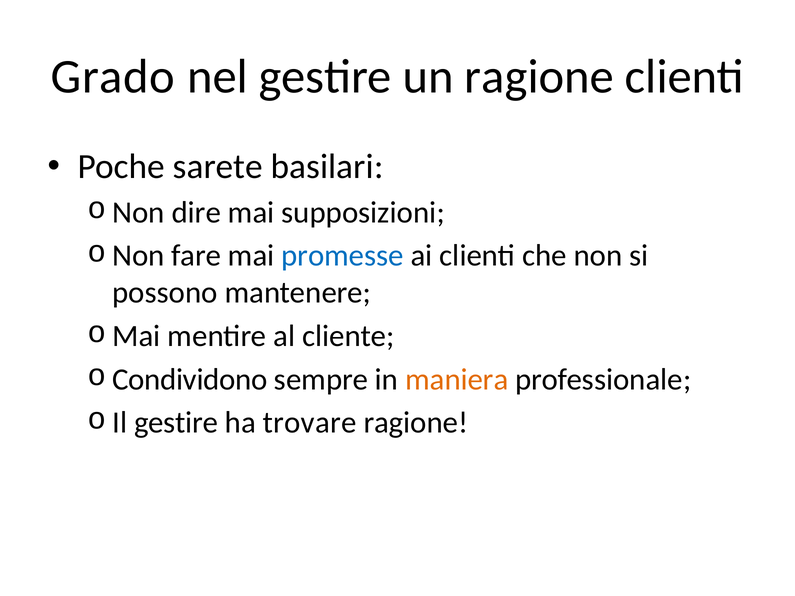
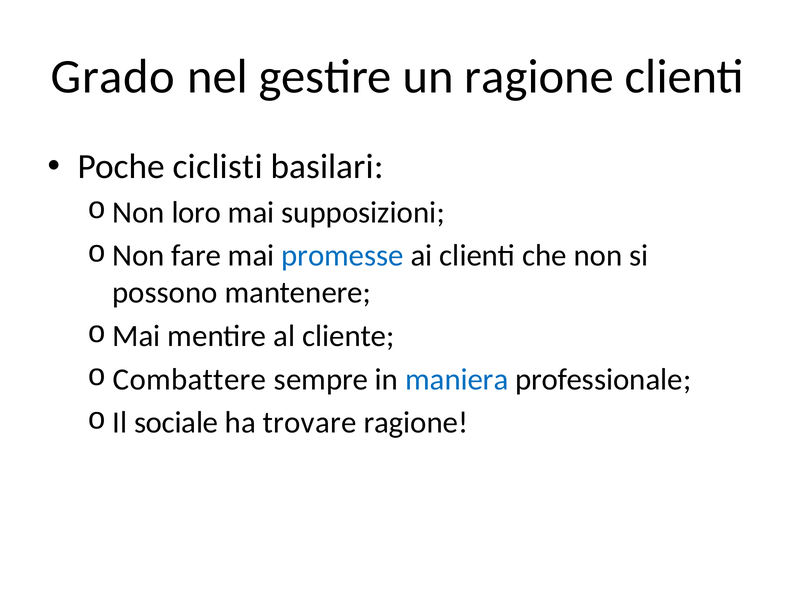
sarete: sarete -> ciclisti (218, 167)
dire: dire -> loro (196, 212)
Condividono: Condividono -> Combattere (189, 380)
maniera colour: orange -> blue (457, 380)
Il gestire: gestire -> sociale (176, 423)
